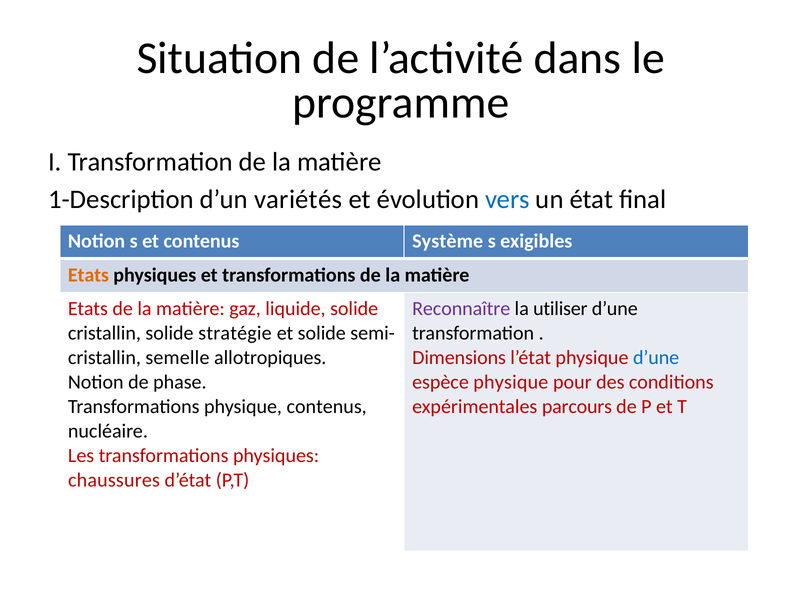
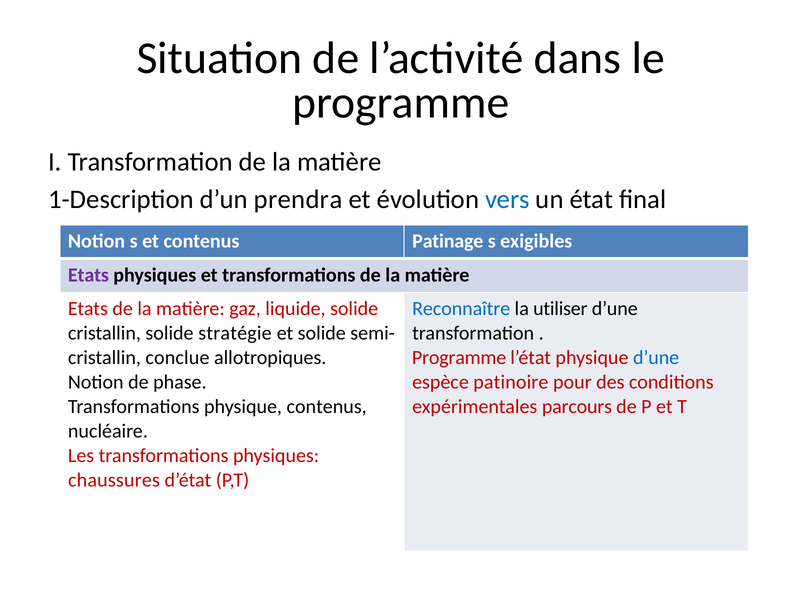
variétés: variétés -> prendra (298, 200)
Système: Système -> Patinage (448, 241)
Etats colour: orange -> purple (88, 275)
Reconnaître colour: purple -> blue (461, 309)
semelle: semelle -> conclue (177, 358)
Dimensions: Dimensions -> Programme (459, 358)
espèce physique: physique -> patinoire (511, 383)
